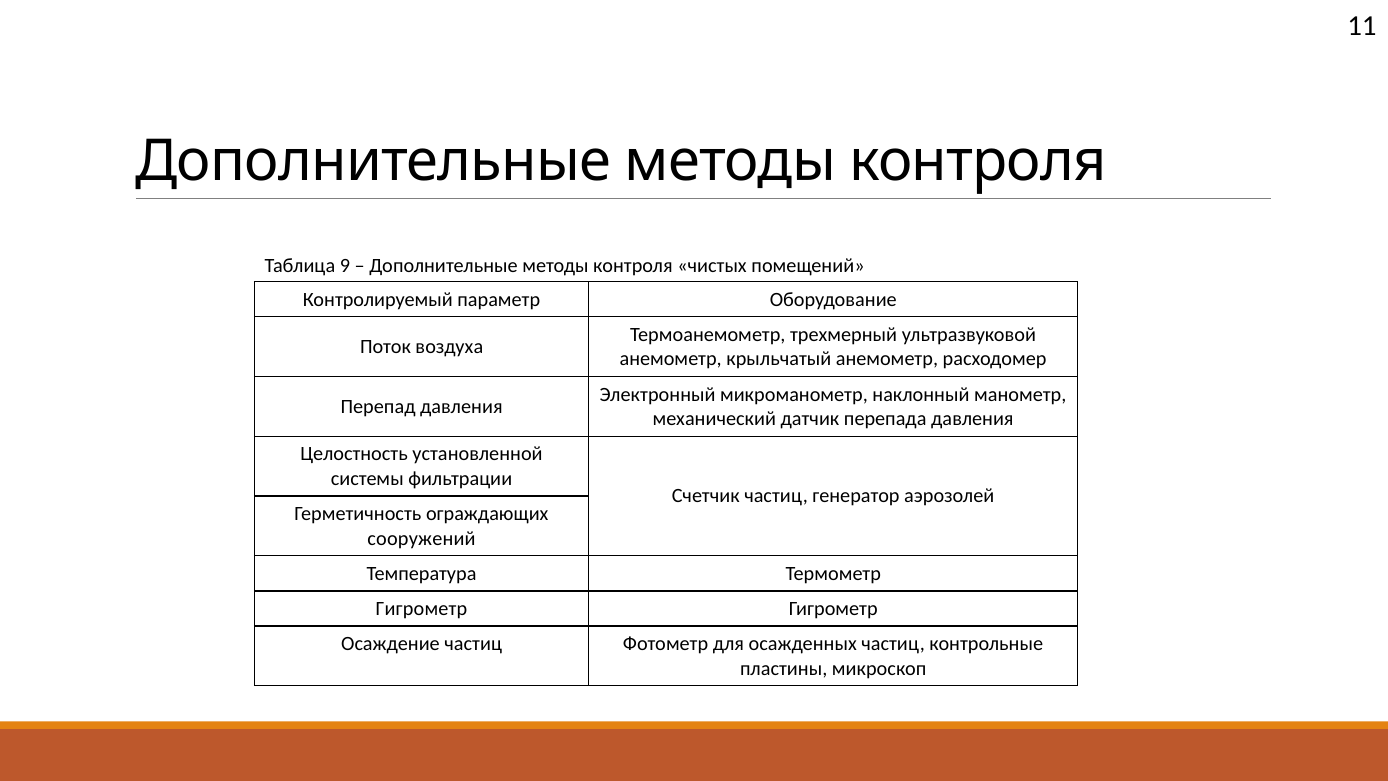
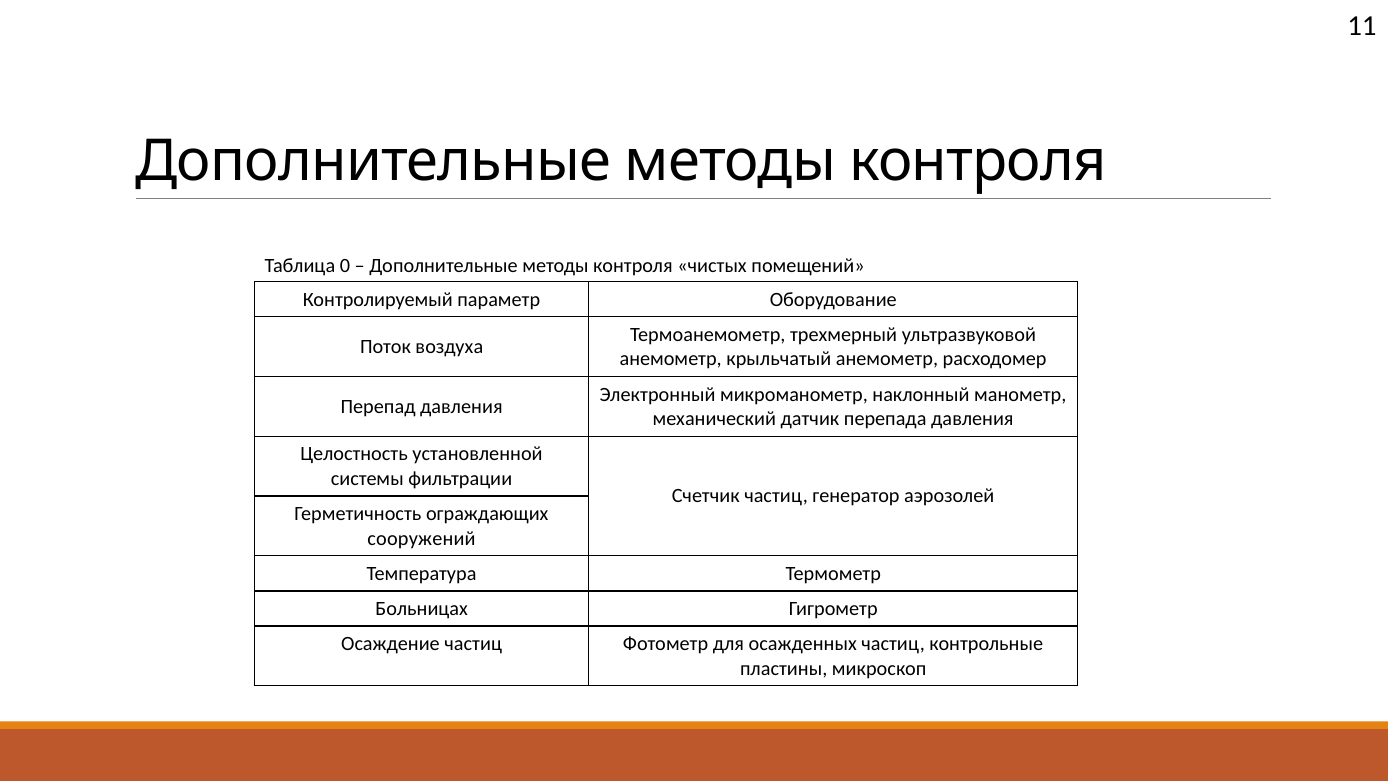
9: 9 -> 0 (345, 265)
Гигрометр: Гигрометр -> Больницах (422, 608)
